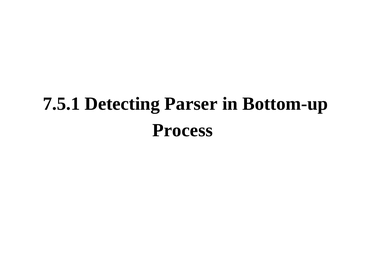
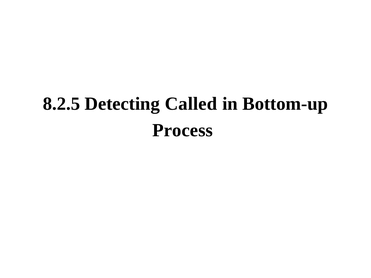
7.5.1: 7.5.1 -> 8.2.5 (62, 104)
Parser: Parser -> Called (191, 104)
